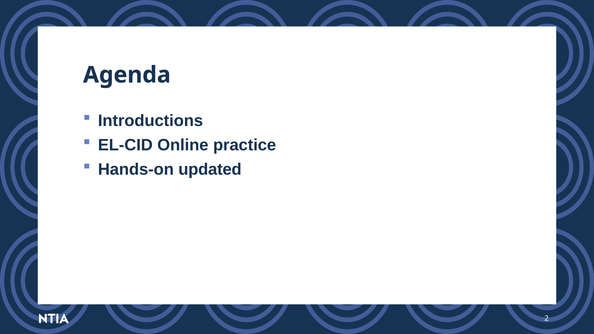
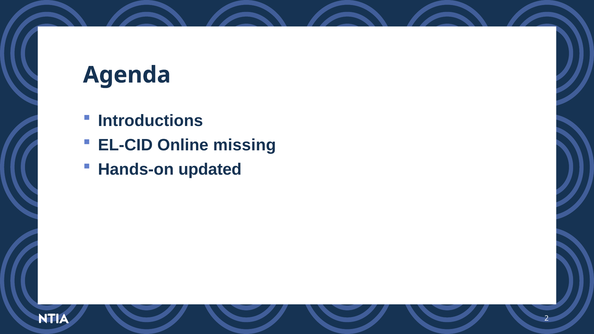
practice: practice -> missing (245, 145)
